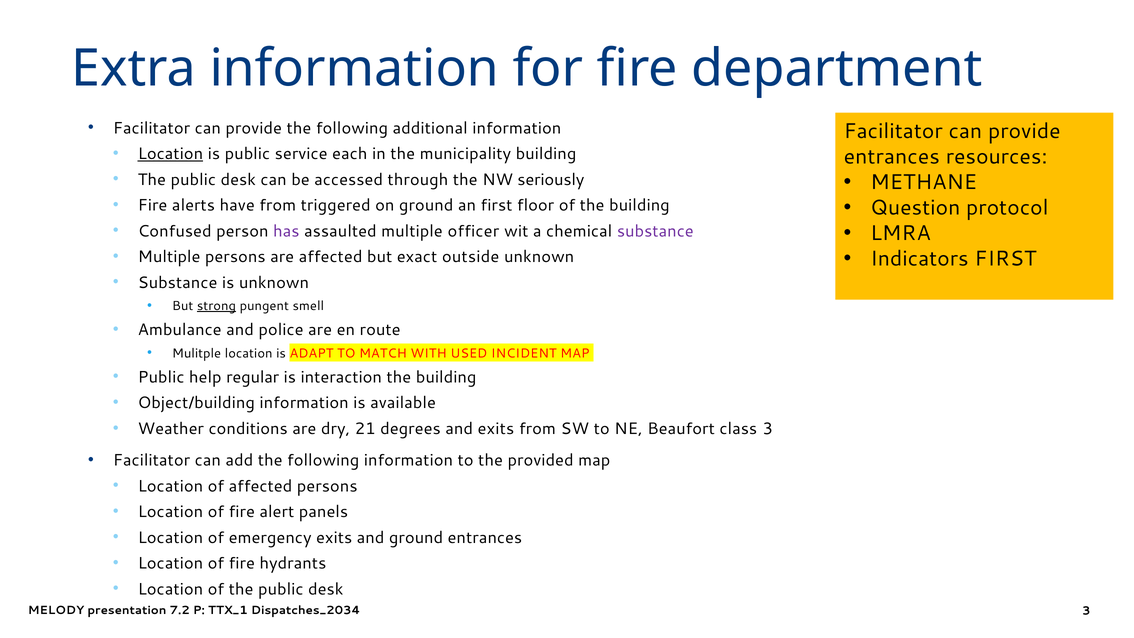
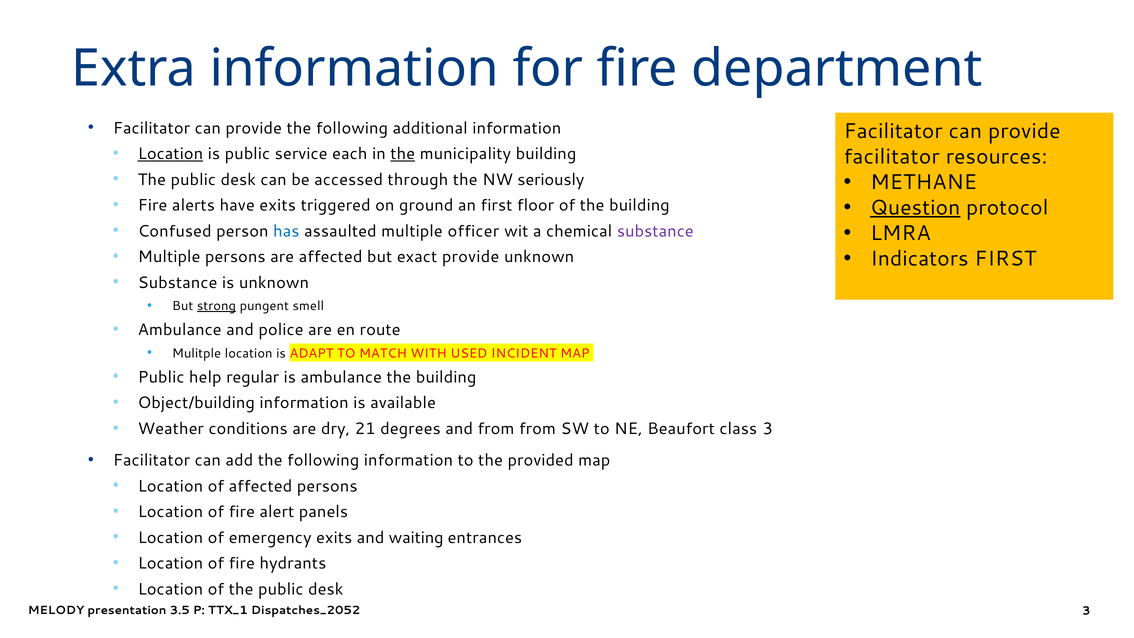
the underline: none -> present (403, 154)
entrances: entrances -> facilitator (892, 157)
Question underline: none -> present (915, 208)
have from: from -> exits (278, 205)
has colour: purple -> blue (286, 231)
exact outside: outside -> provide (471, 257)
is interaction: interaction -> ambulance (341, 377)
and exits: exits -> from (496, 429)
and ground: ground -> waiting (416, 537)
7.2: 7.2 -> 3.5 (180, 610)
Dispatches_2034: Dispatches_2034 -> Dispatches_2052 (306, 610)
